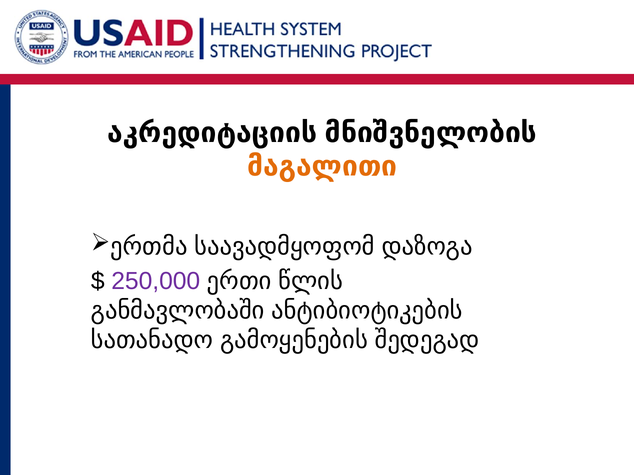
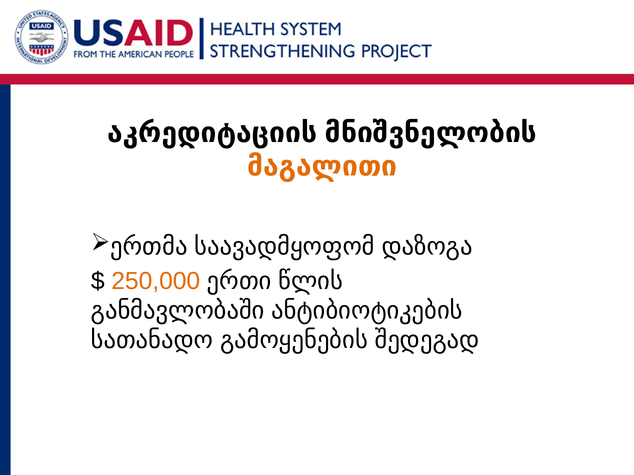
250,000 colour: purple -> orange (156, 281)
